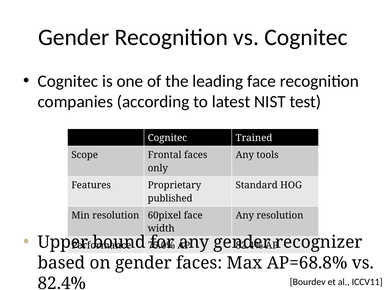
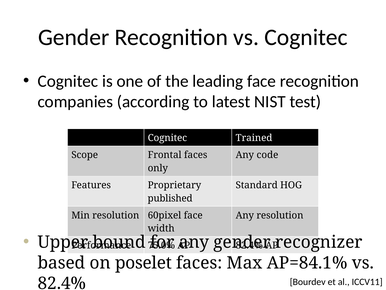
tools: tools -> code (267, 155)
on gender: gender -> poselet (143, 262)
AP=68.8%: AP=68.8% -> AP=84.1% (307, 262)
